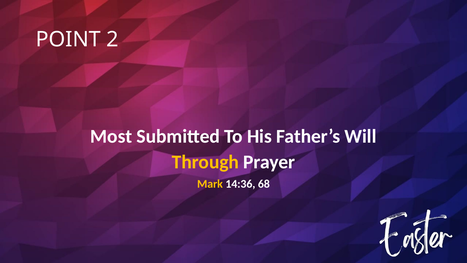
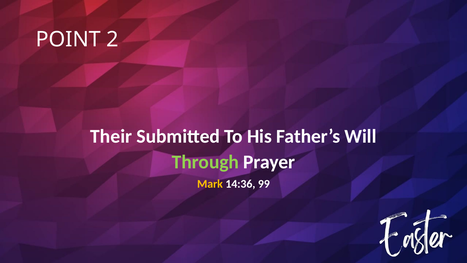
Most: Most -> Their (111, 136)
Through colour: yellow -> light green (205, 162)
68: 68 -> 99 (264, 184)
